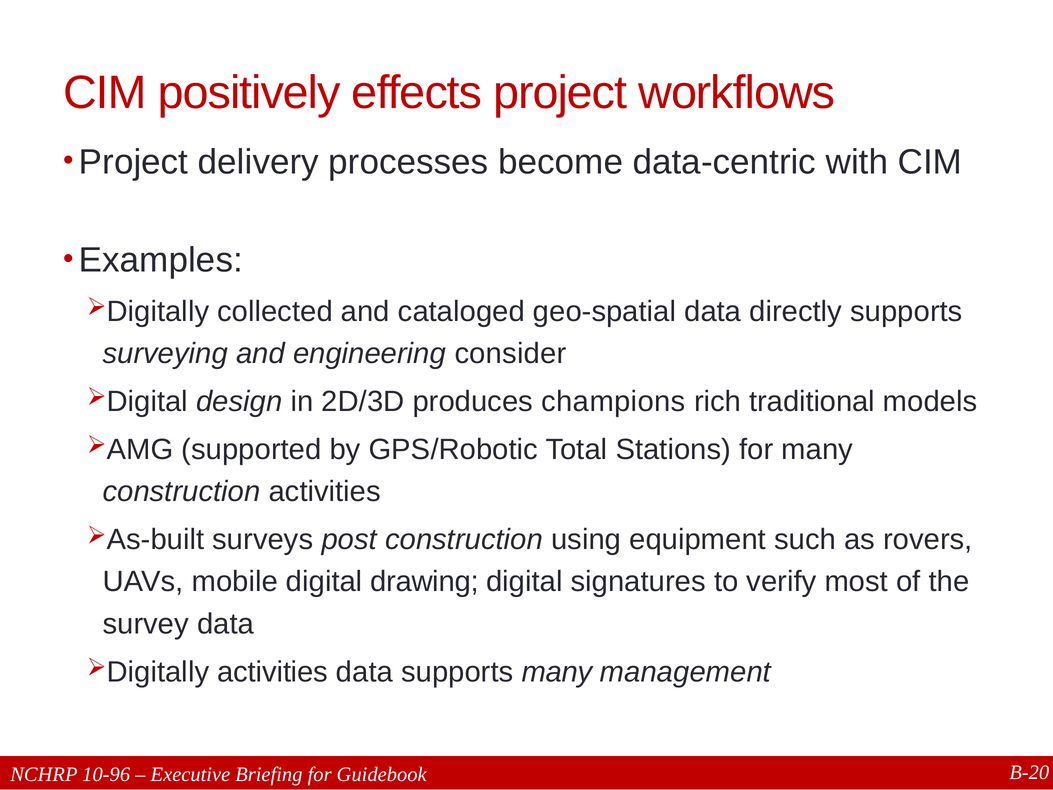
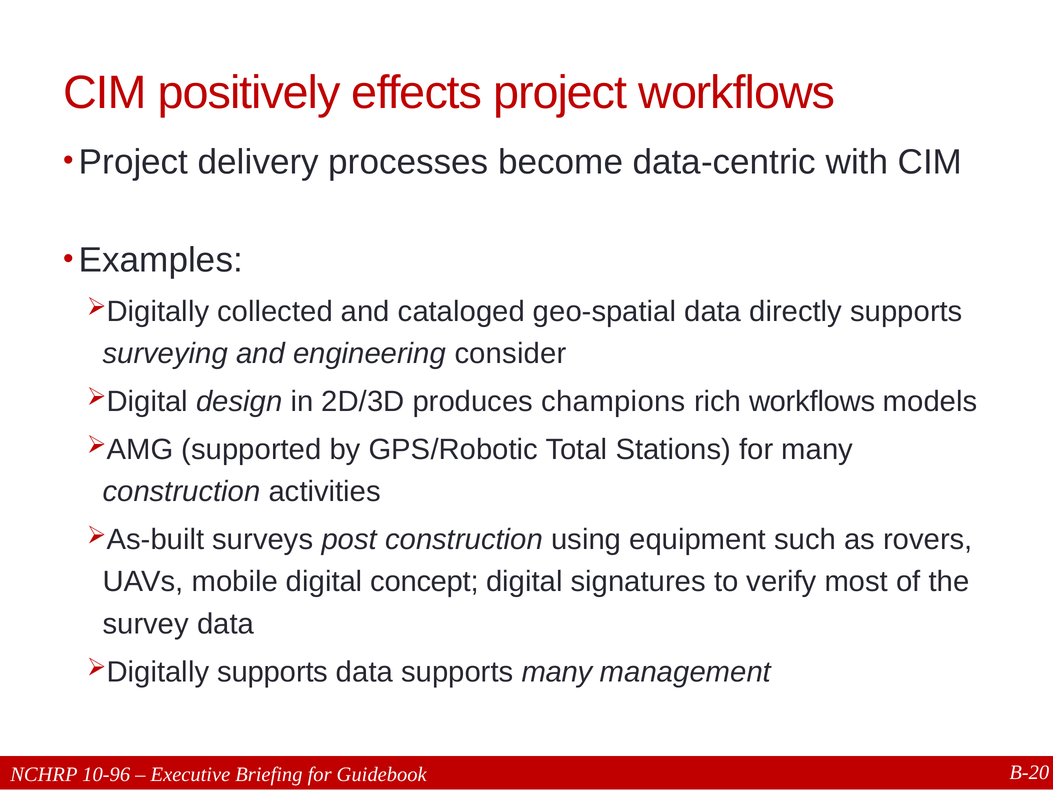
rich traditional: traditional -> workflows (812, 401)
drawing: drawing -> concept (424, 582)
activities: activities -> supports (273, 672)
